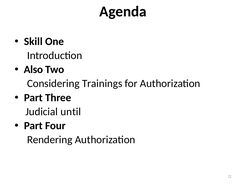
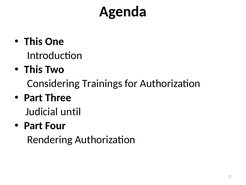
Skill: Skill -> This (33, 41)
Also: Also -> This (33, 69)
